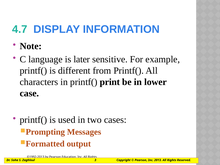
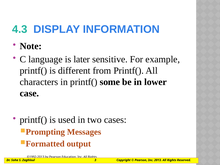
4.7: 4.7 -> 4.3 (20, 29)
print: print -> some (110, 82)
